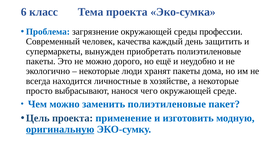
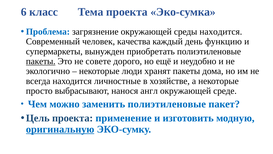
среды профессии: профессии -> находится (221, 32)
защитить: защитить -> функцию (223, 41)
пакеты underline: none -> present (41, 61)
не можно: можно -> совете (98, 61)
чего: чего -> англ (149, 91)
